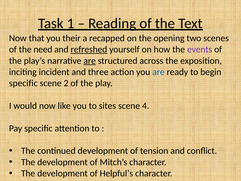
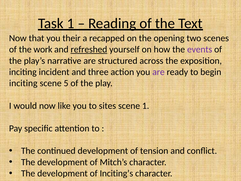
need: need -> work (43, 49)
are underline: present -> none (90, 61)
are colour: blue -> purple (158, 72)
specific: specific -> inciting (23, 83)
2: 2 -> 5 (66, 83)
scene 4: 4 -> 1 (146, 106)
Helpful’s: Helpful’s -> Inciting’s (116, 173)
